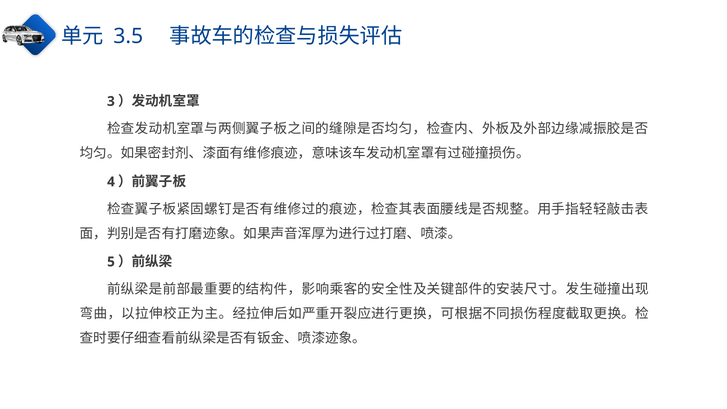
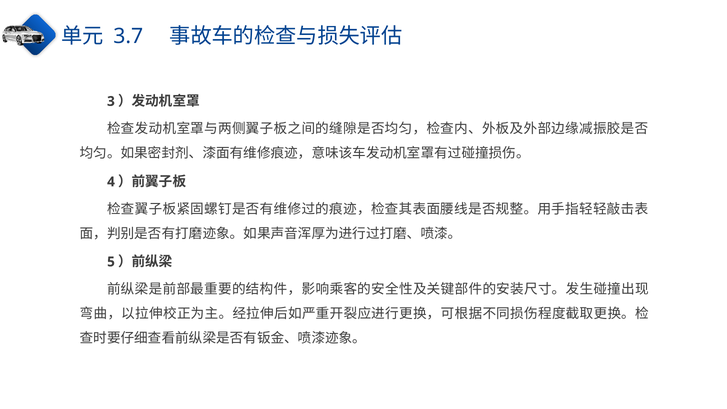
3.5: 3.5 -> 3.7 (128, 36)
